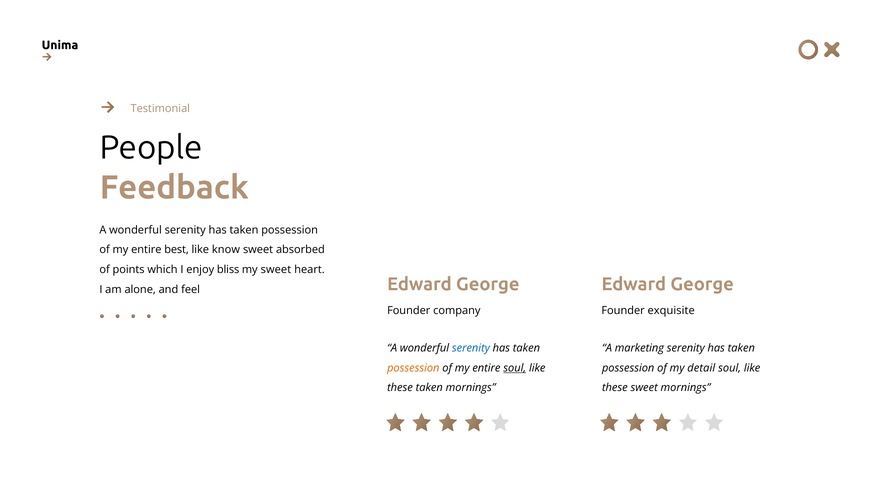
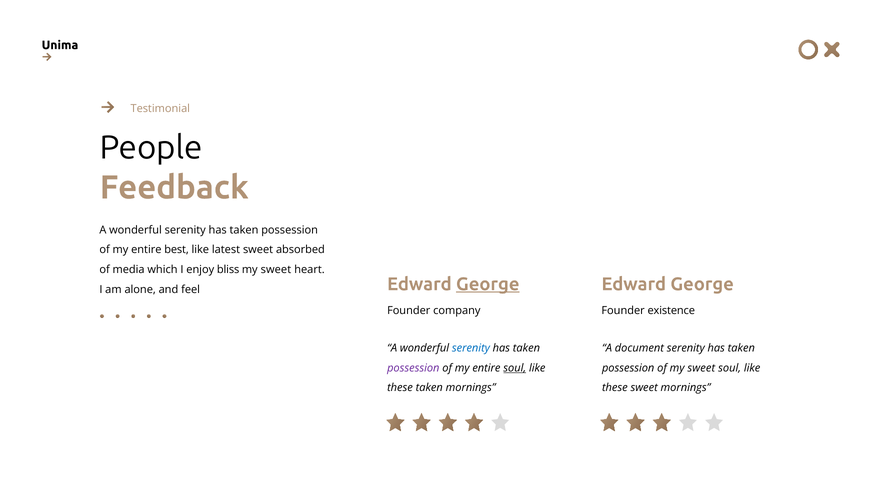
know: know -> latest (226, 250)
points: points -> media (129, 270)
George underline: none -> present (488, 284)
exquisite: exquisite -> existence (671, 310)
marketing: marketing -> document (639, 348)
possession colour: orange -> purple (413, 368)
of my detail: detail -> sweet (701, 368)
